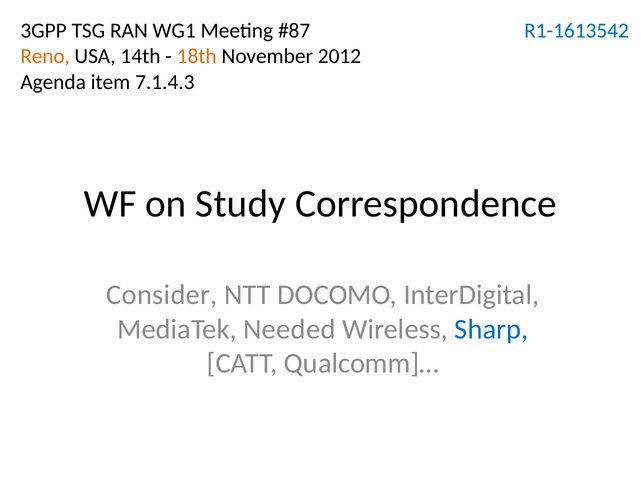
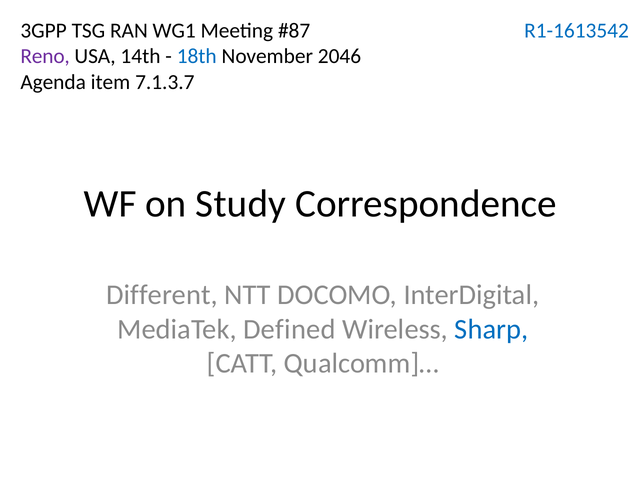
Reno colour: orange -> purple (45, 56)
18th colour: orange -> blue (197, 56)
2012: 2012 -> 2046 (339, 56)
7.1.4.3: 7.1.4.3 -> 7.1.3.7 (165, 82)
Consider: Consider -> Different (162, 295)
Needed: Needed -> Defined (289, 329)
